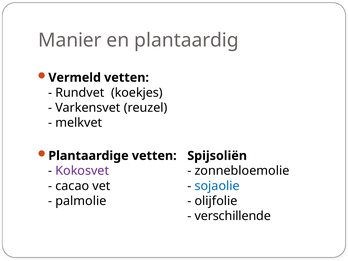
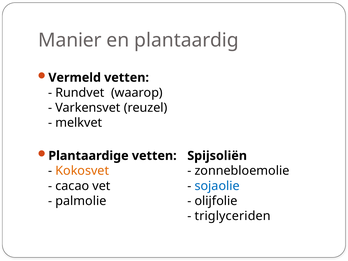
koekjes: koekjes -> waarop (137, 93)
Kokosvet colour: purple -> orange (82, 171)
verschillende: verschillende -> triglyceriden (233, 216)
